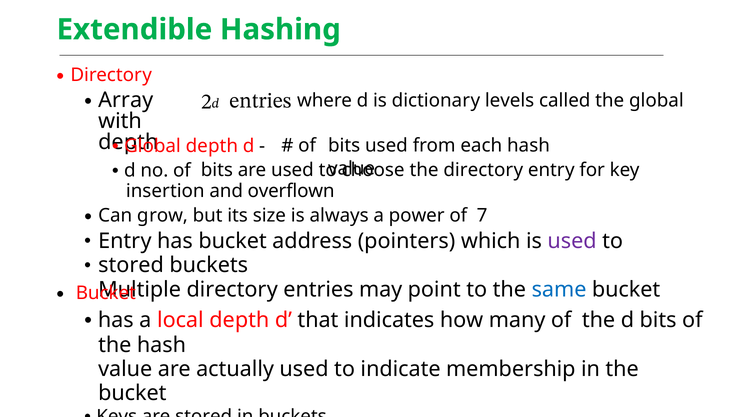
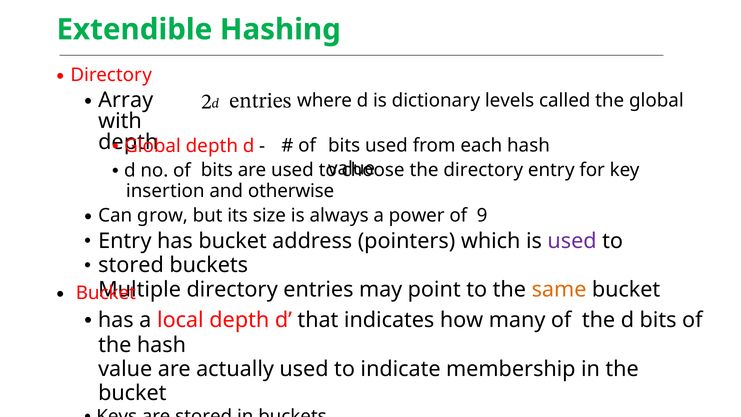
overflown: overflown -> otherwise (291, 191)
7: 7 -> 9 (482, 215)
same colour: blue -> orange (559, 289)
